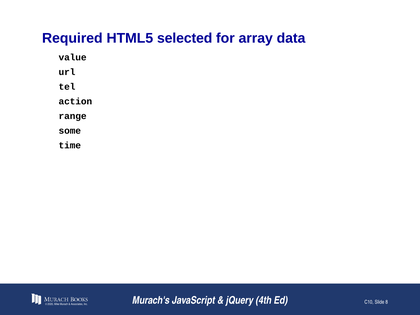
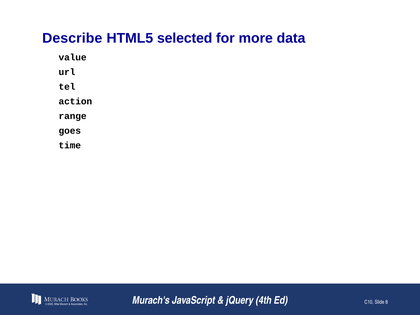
Required: Required -> Describe (72, 38)
array: array -> more (256, 38)
some: some -> goes (70, 131)
